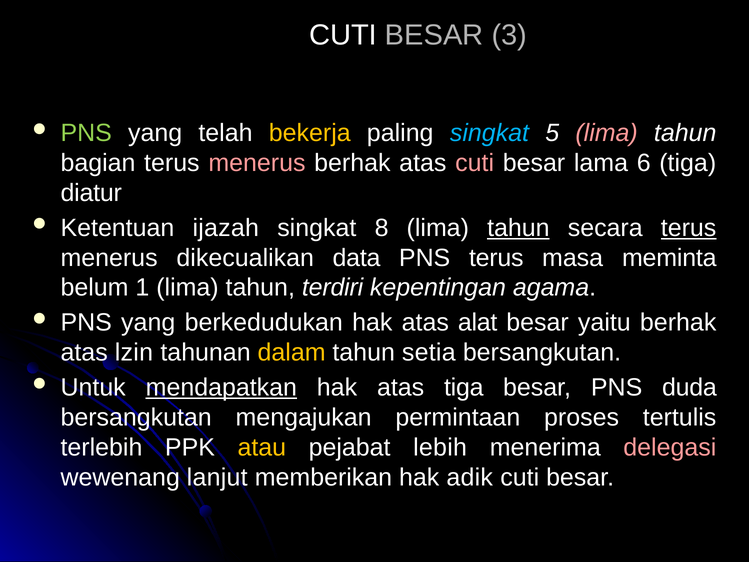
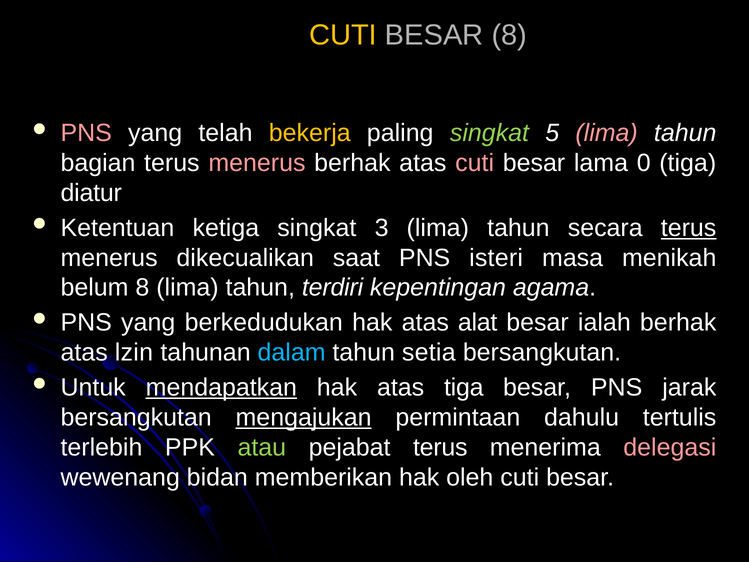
CUTI colour: white -> yellow (343, 35)
BESAR 3: 3 -> 8 (509, 35)
PNS colour: light green -> pink (86, 133)
singkat colour: light blue -> light green (489, 133)
6: 6 -> 0 (644, 163)
ijazah: ijazah -> ketiga (226, 228)
8: 8 -> 3 (382, 228)
tahun underline: present -> none (518, 228)
data: data -> saat (356, 258)
PNS terus: terus -> isteri (496, 258)
meminta: meminta -> menikah (669, 258)
belum 1: 1 -> 8 (142, 288)
yaitu: yaitu -> ialah (604, 323)
dalam colour: yellow -> light blue (292, 353)
duda: duda -> jarak (689, 387)
mengajukan underline: none -> present (304, 417)
proses: proses -> dahulu (582, 417)
atau colour: yellow -> light green (262, 447)
pejabat lebih: lebih -> terus (440, 447)
lanjut: lanjut -> bidan (217, 477)
adik: adik -> oleh (470, 477)
